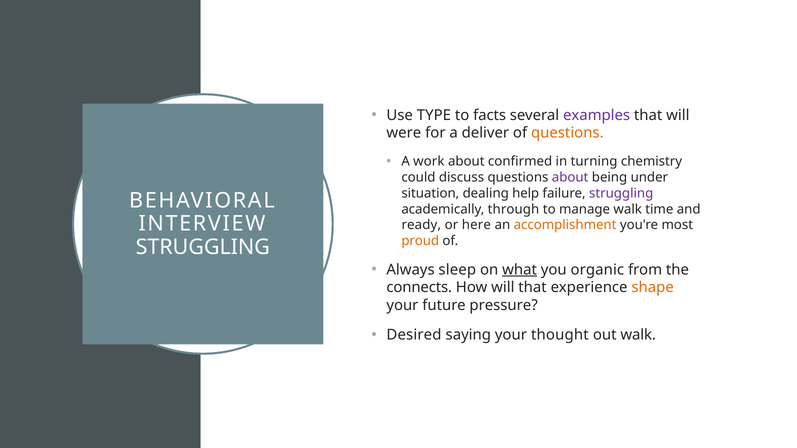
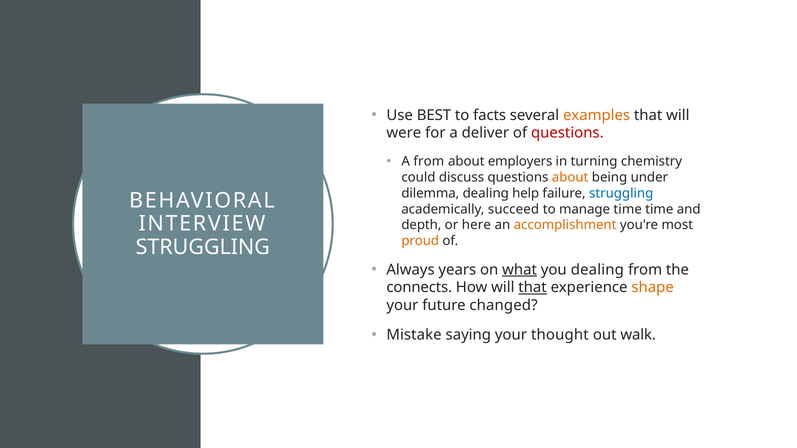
TYPE: TYPE -> BEST (434, 115)
examples colour: purple -> orange (597, 115)
questions colour: orange -> red (567, 133)
A work: work -> from (429, 162)
confirmed: confirmed -> employers (520, 162)
about colour: purple -> orange (570, 177)
situation: situation -> dilemma (430, 193)
struggling colour: purple -> blue (621, 193)
through: through -> succeed (514, 209)
manage walk: walk -> time (628, 209)
ready: ready -> depth (421, 225)
sleep: sleep -> years (457, 270)
you organic: organic -> dealing (597, 270)
that underline: none -> present (533, 288)
pressure: pressure -> changed (504, 306)
Desired: Desired -> Mistake (414, 335)
